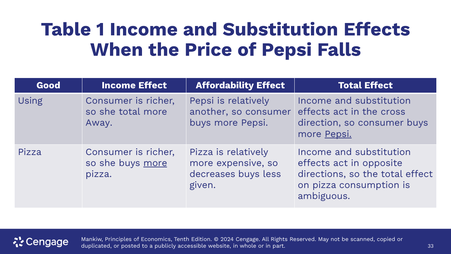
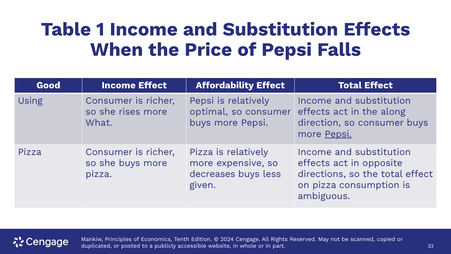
she total: total -> rises (130, 112)
another: another -> optimal (209, 112)
cross: cross -> along (393, 112)
Away: Away -> What (99, 123)
more underline: present -> none (155, 163)
